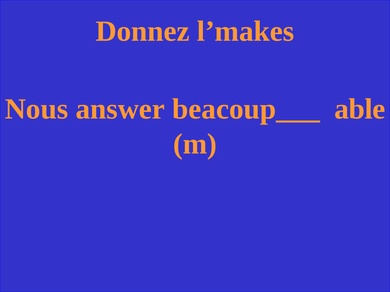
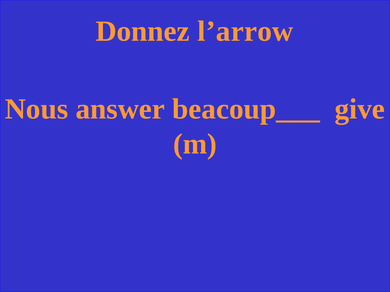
l’makes: l’makes -> l’arrow (245, 31)
able: able -> give (360, 109)
